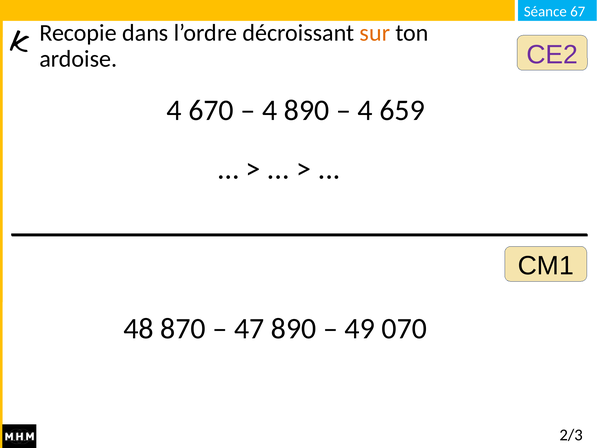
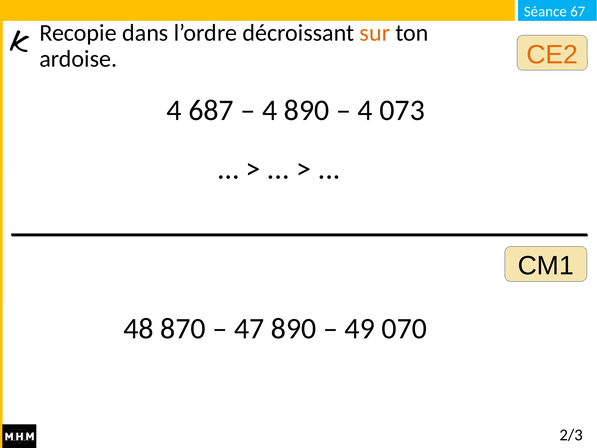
CE2 colour: purple -> orange (552, 55)
670: 670 -> 687 (211, 110)
659: 659 -> 073 (402, 110)
